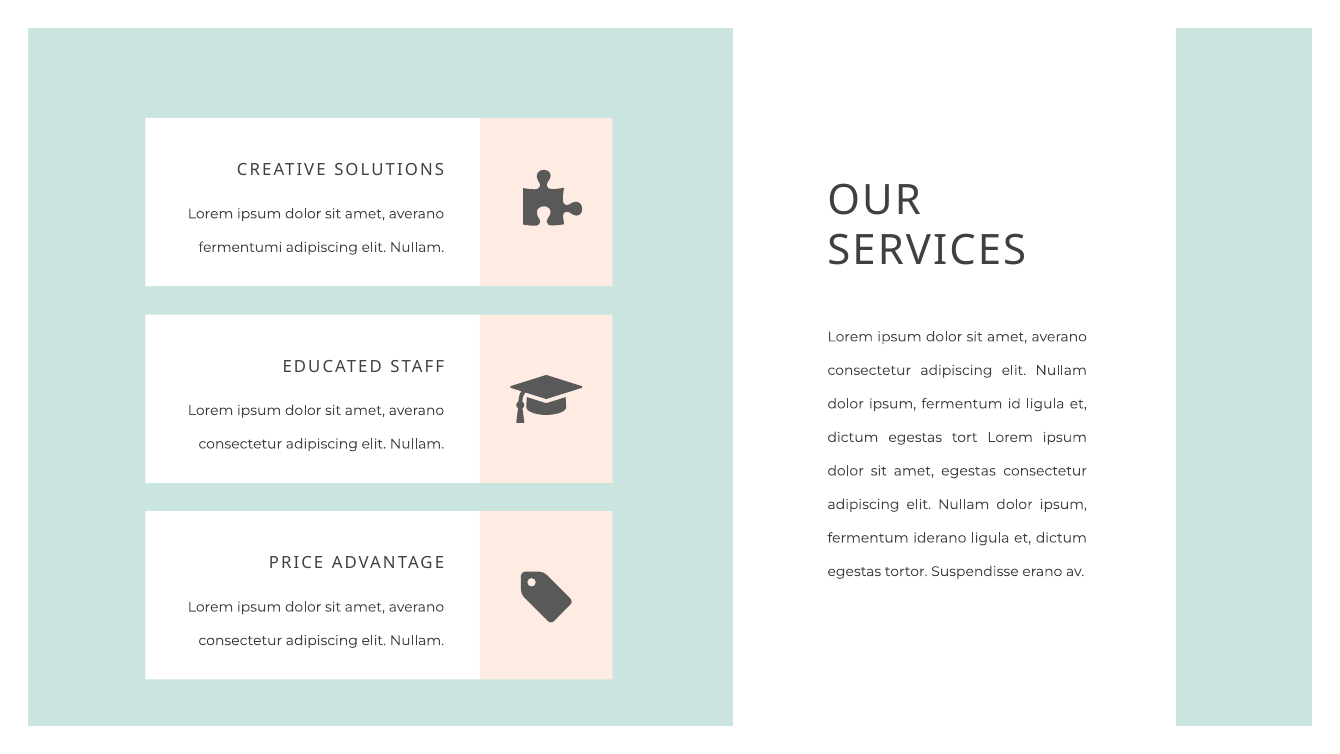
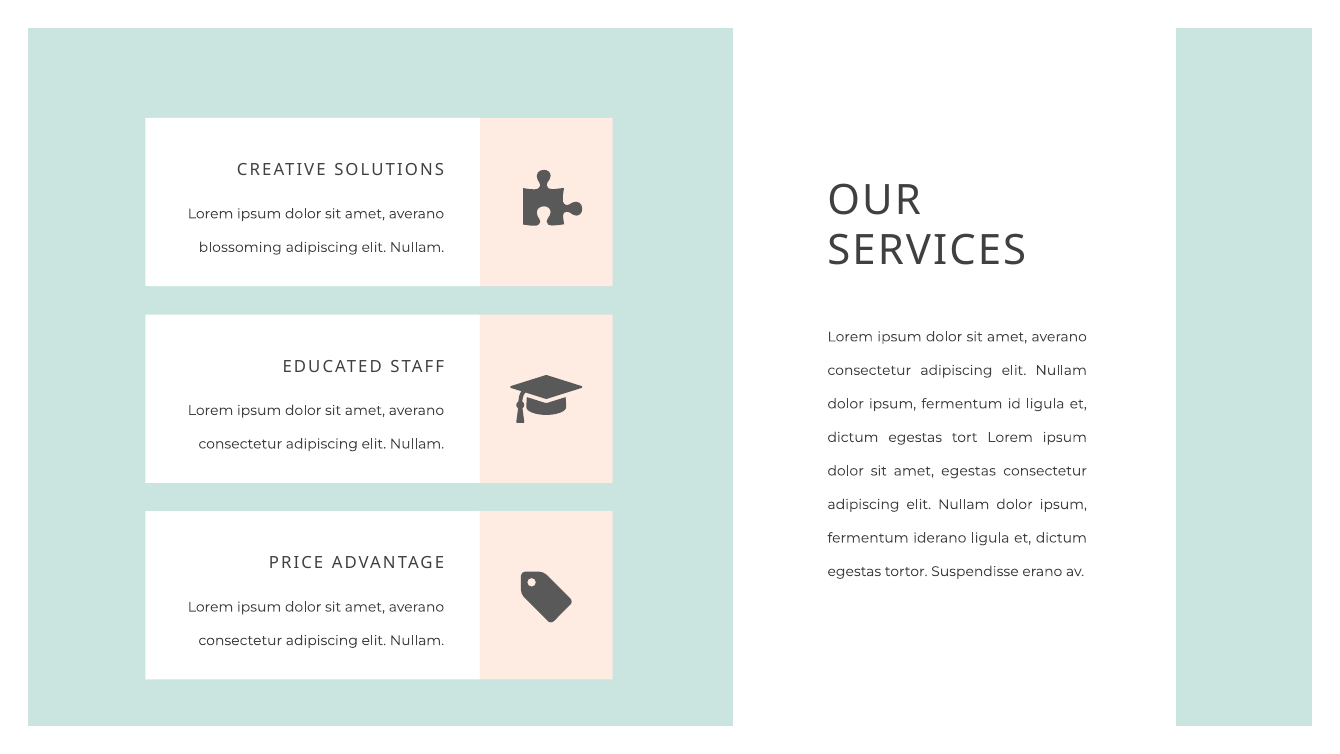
fermentumi: fermentumi -> blossoming (240, 247)
